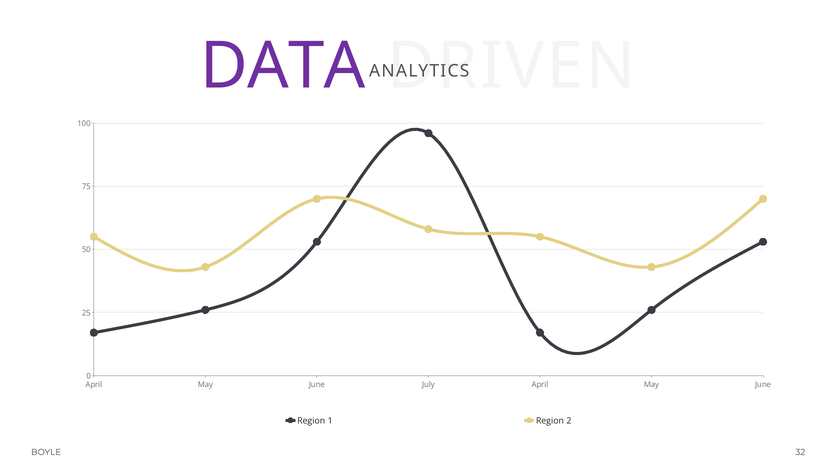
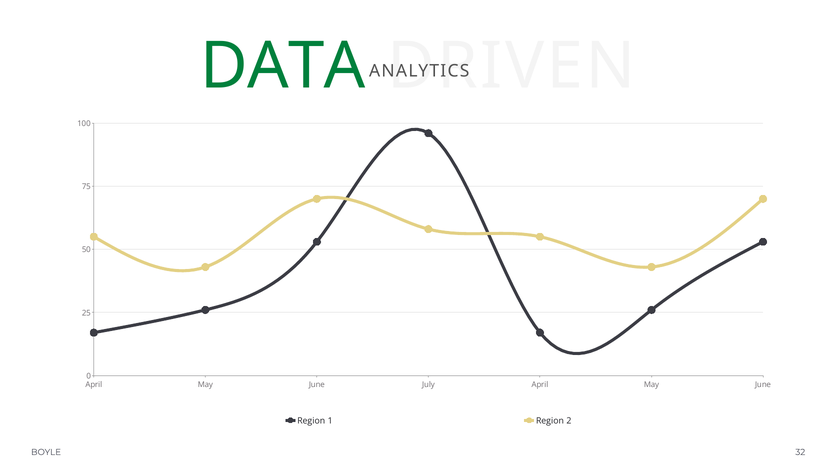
DATA colour: purple -> green (283, 66)
